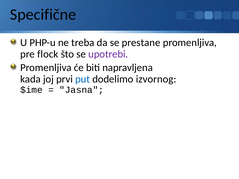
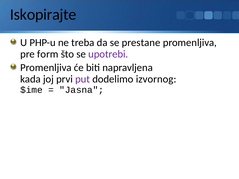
Specifične: Specifične -> Iskopirajte (43, 15)
flock: flock -> form (48, 54)
put colour: blue -> purple (83, 79)
